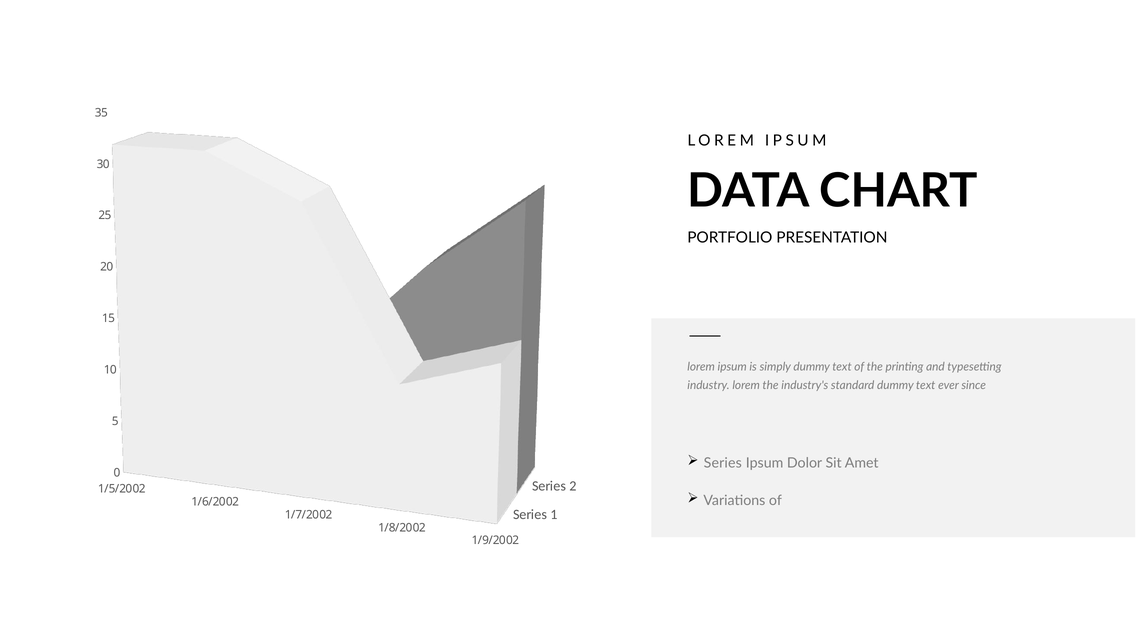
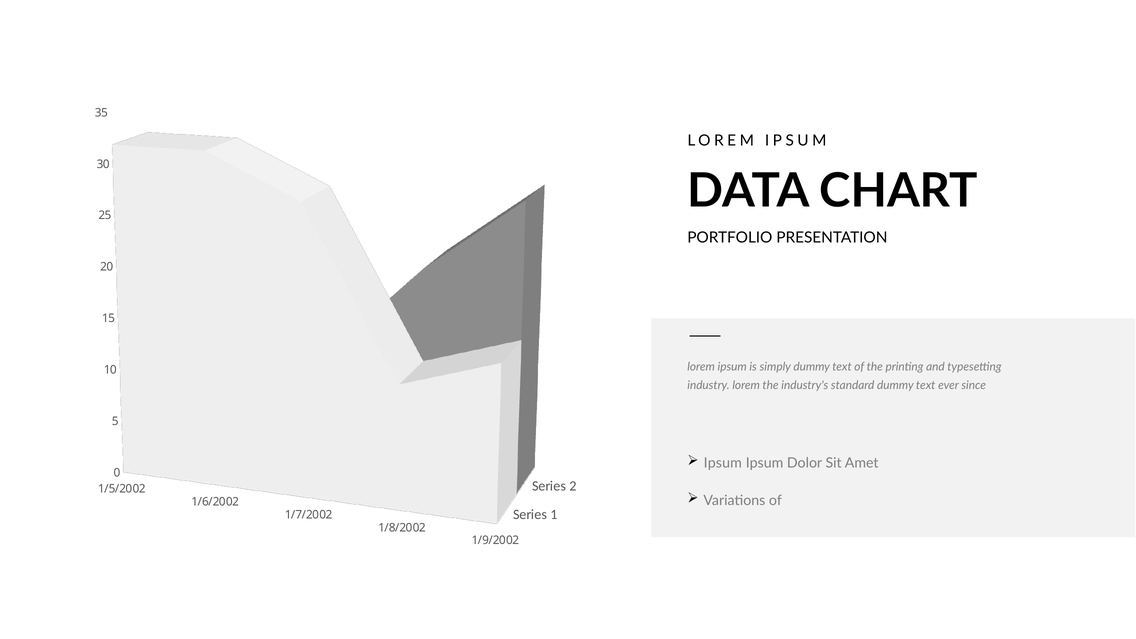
Series: Series -> Ipsum (723, 463)
